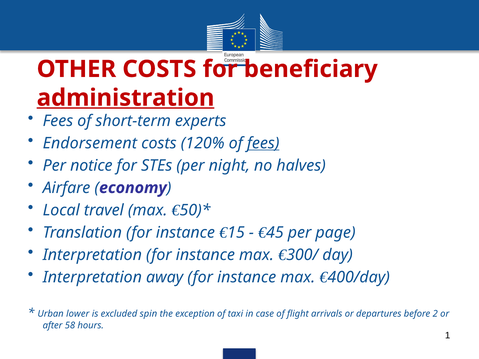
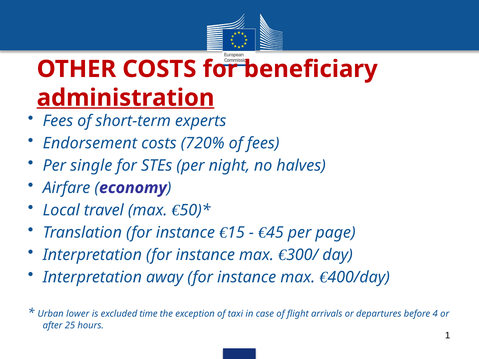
120%: 120% -> 720% (203, 143)
fees underline: present -> none (263, 143)
notice: notice -> single (91, 166)
spin: spin -> time (149, 314)
2: 2 -> 4 (435, 314)
58: 58 -> 25 (70, 326)
